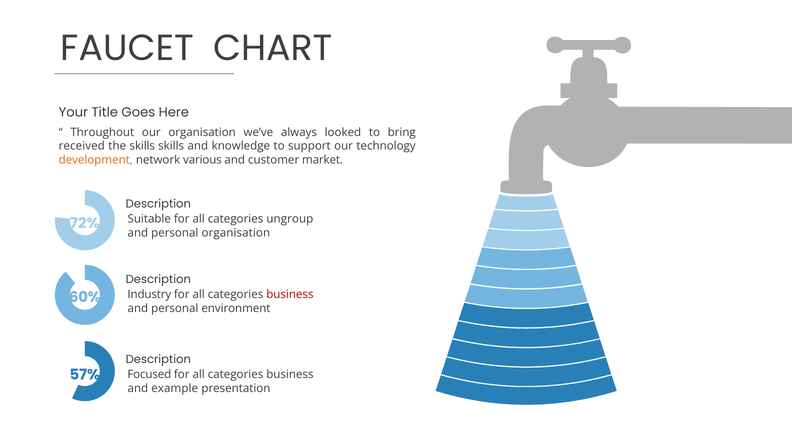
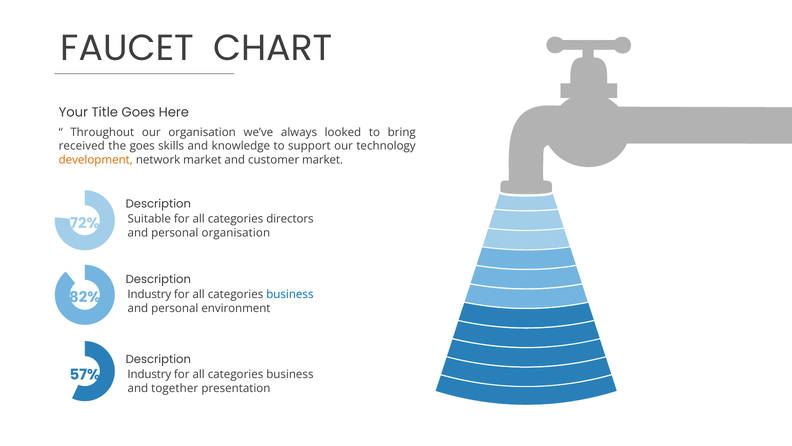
the skills: skills -> goes (142, 146)
network various: various -> market (202, 160)
ungroup: ungroup -> directors (290, 219)
business colour: red -> blue (290, 294)
60%: 60% -> 82% (85, 297)
Focused: Focused -> Industry (149, 374)
example: example -> together (175, 388)
